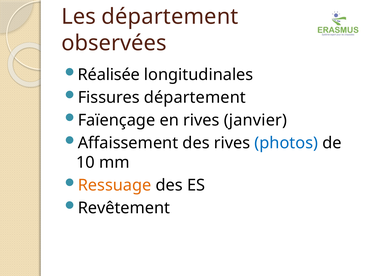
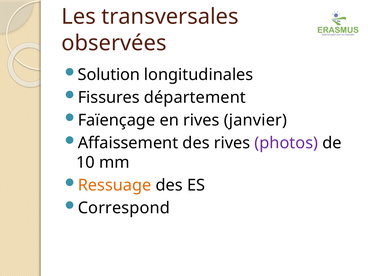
Les département: département -> transversales (170, 17)
Réalisée: Réalisée -> Solution (109, 75)
photos colour: blue -> purple (286, 143)
Revêtement: Revêtement -> Correspond (124, 208)
